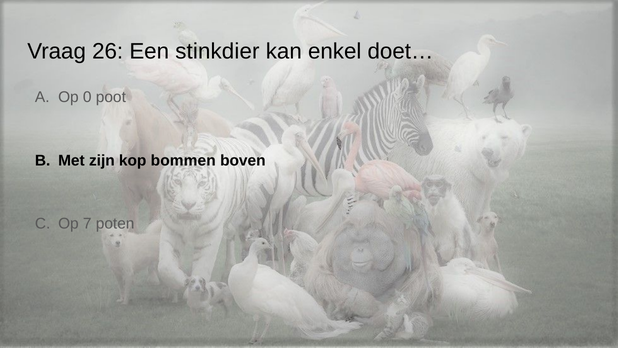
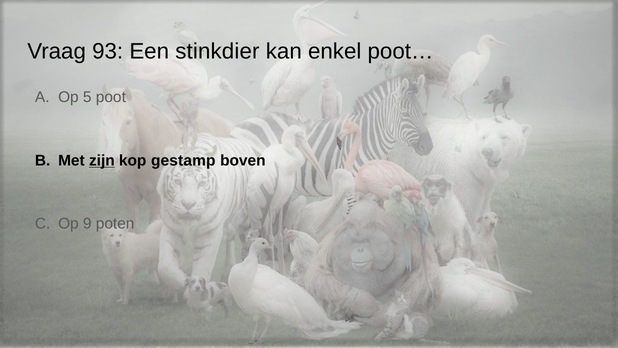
26: 26 -> 93 (108, 51)
doet…: doet… -> poot… (400, 51)
0: 0 -> 5 (87, 97)
zijn underline: none -> present (102, 160)
bommen: bommen -> gestamp (183, 160)
7: 7 -> 9 (87, 224)
